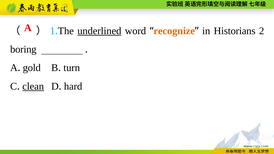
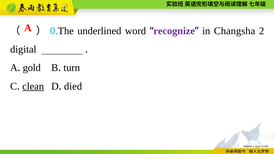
1: 1 -> 0 (53, 31)
underlined underline: present -> none (99, 31)
recognize colour: orange -> purple (174, 31)
Historians: Historians -> Changsha (235, 31)
boring: boring -> digital (23, 49)
hard: hard -> died (73, 86)
